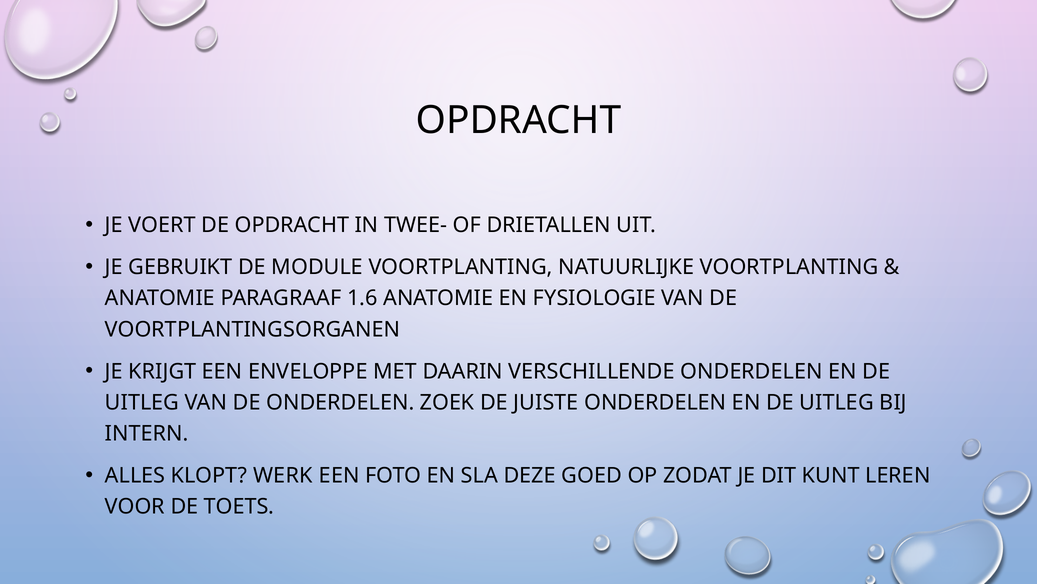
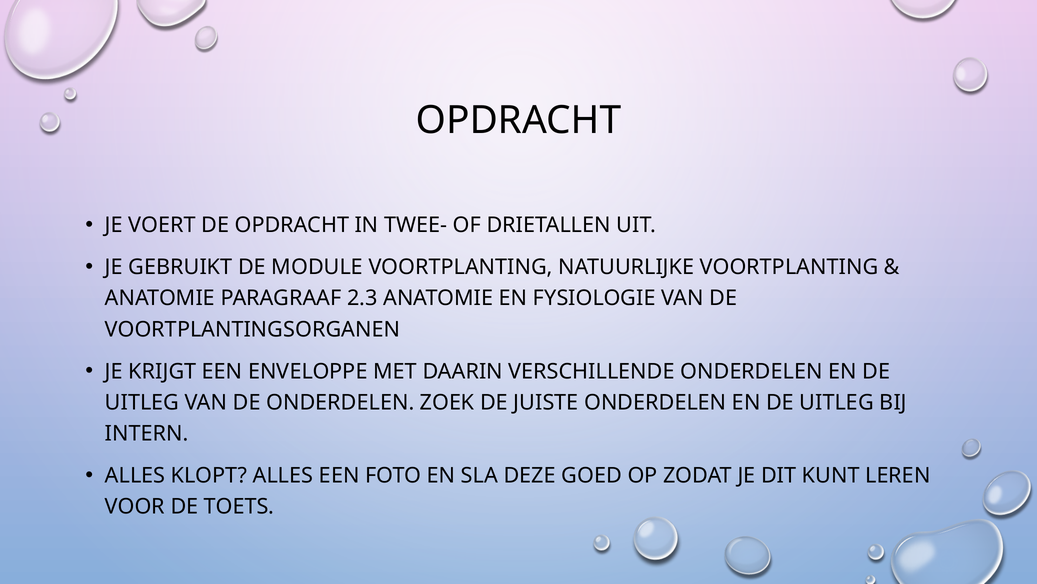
1.6: 1.6 -> 2.3 (362, 298)
KLOPT WERK: WERK -> ALLES (283, 475)
